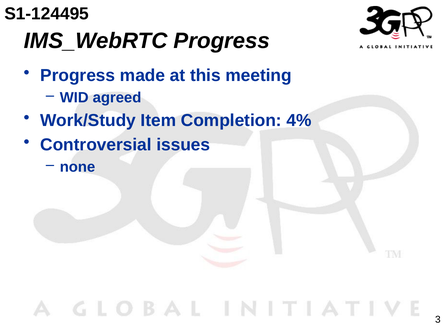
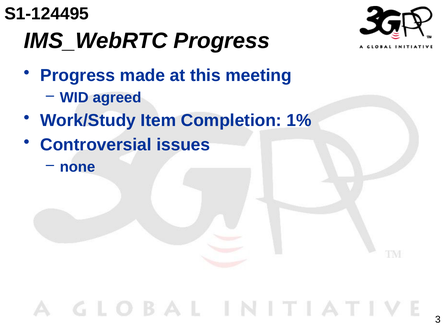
4%: 4% -> 1% (299, 120)
